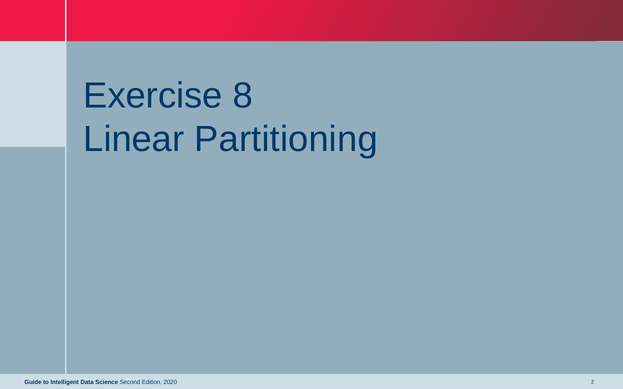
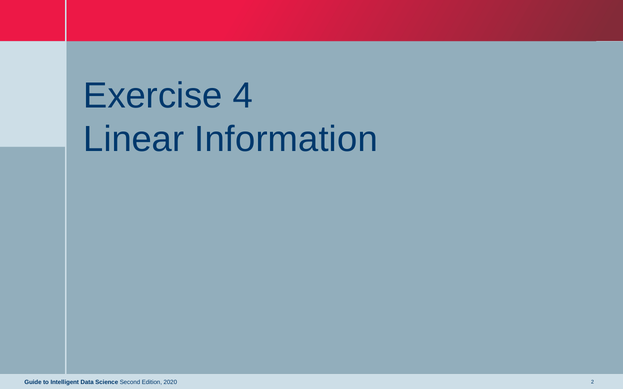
8: 8 -> 4 (243, 96)
Partitioning: Partitioning -> Information (286, 139)
